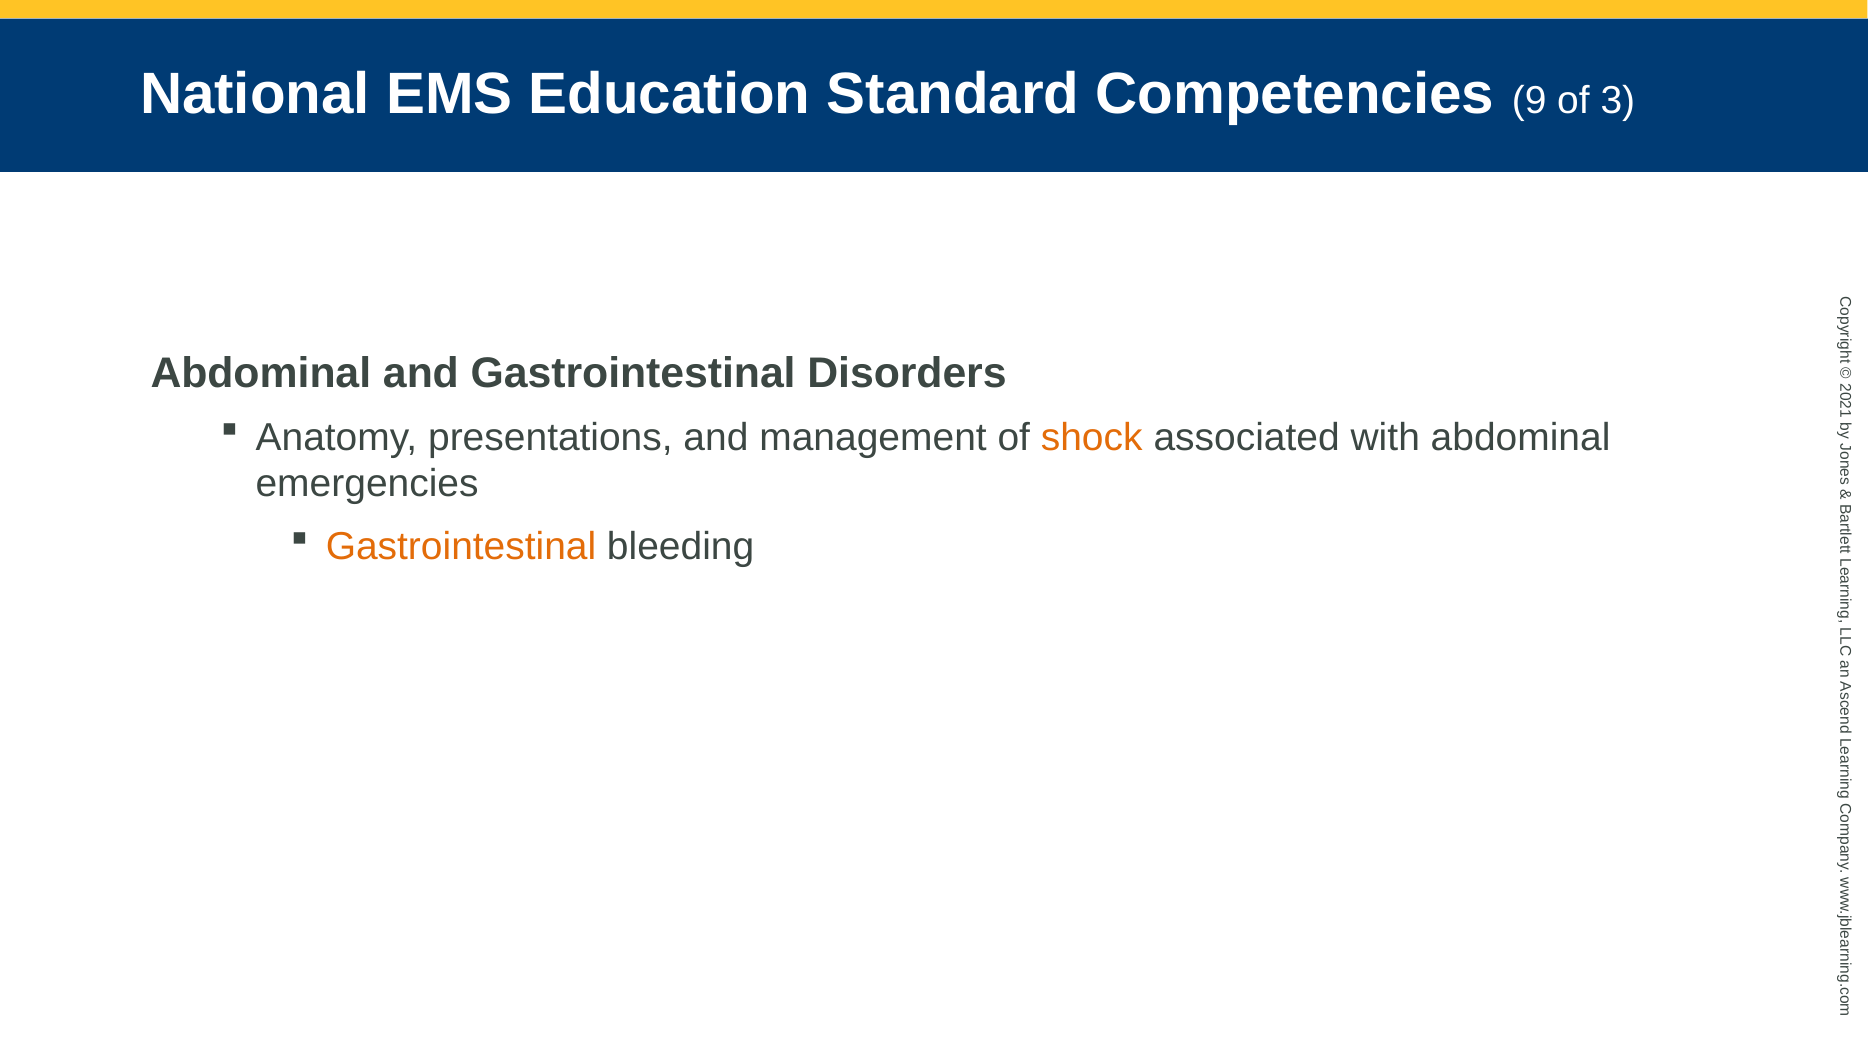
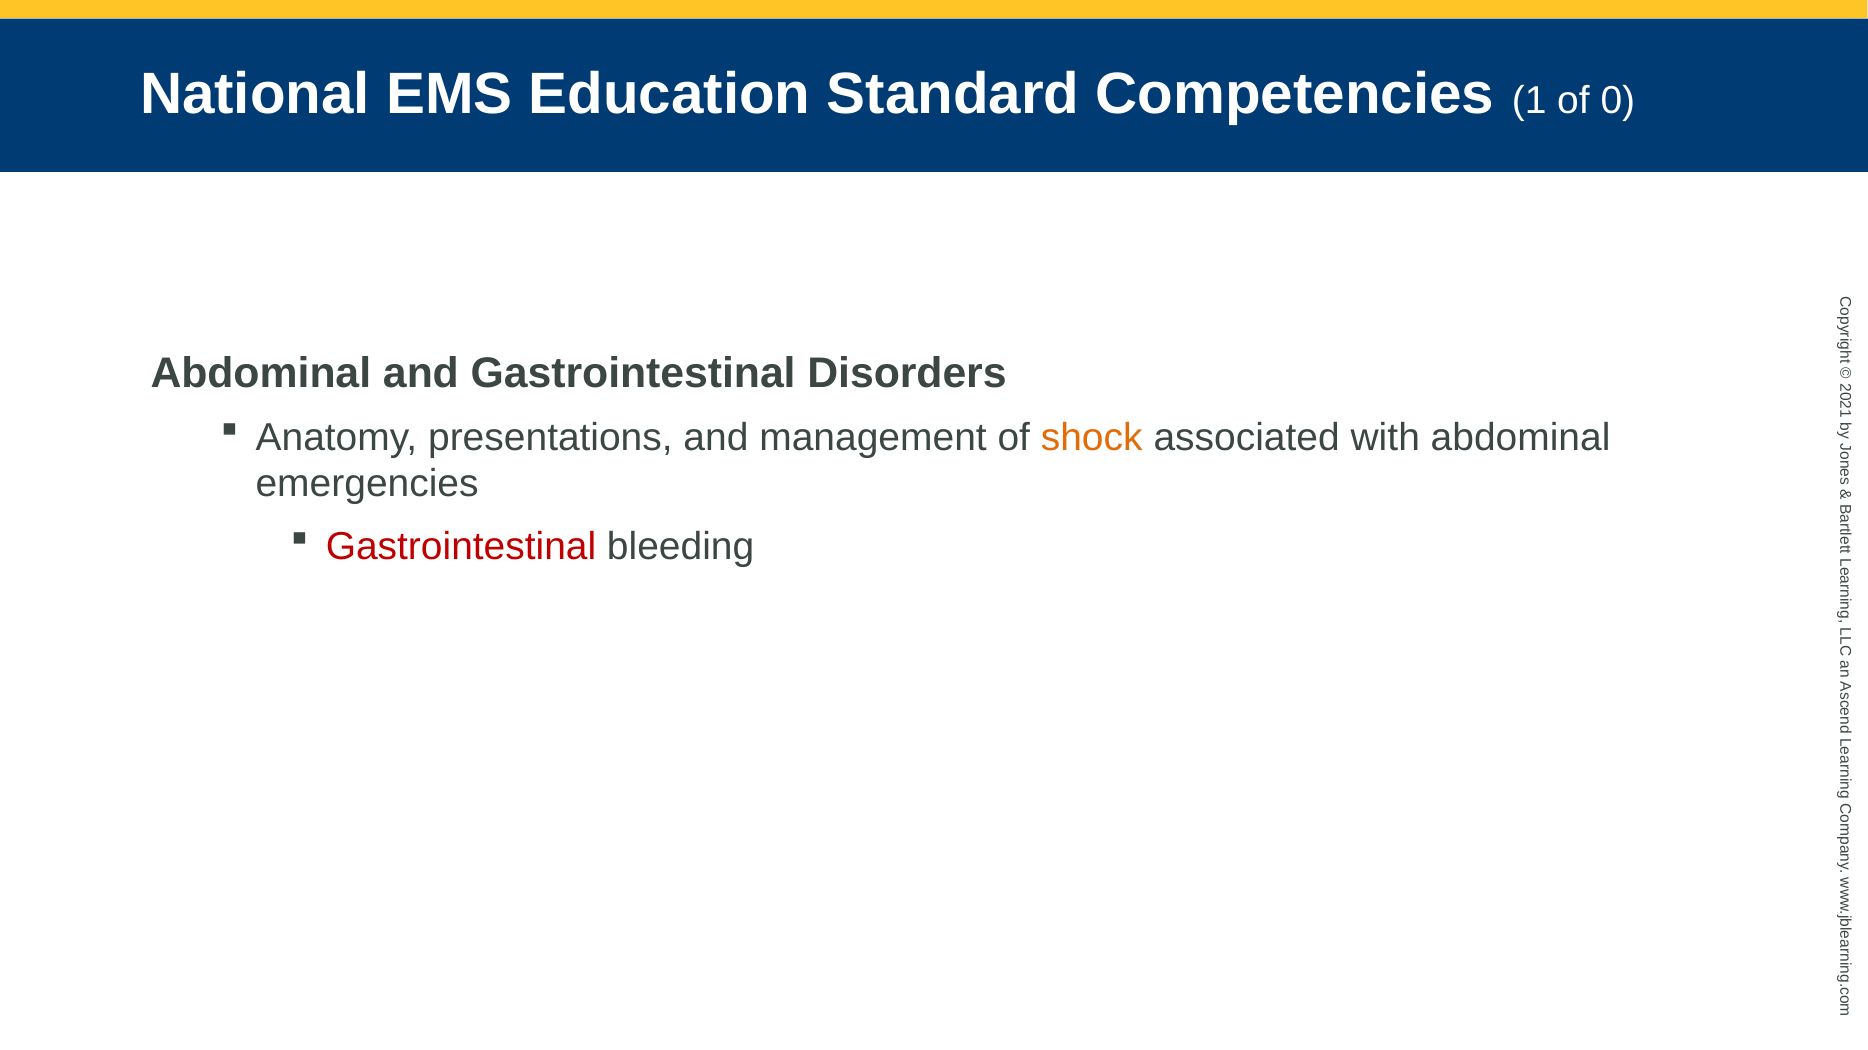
Competencies 9: 9 -> 1 (1529, 100)
of 3: 3 -> 0 (1618, 100)
Gastrointestinal colour: orange -> red (461, 547)
